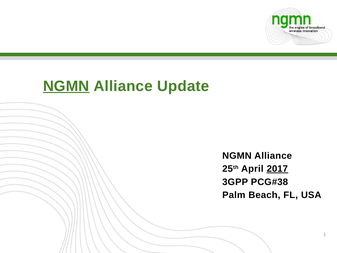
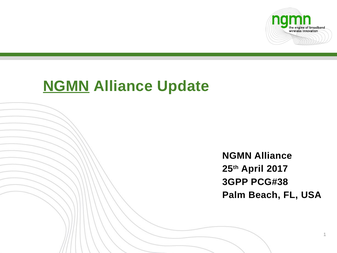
2017 underline: present -> none (277, 169)
